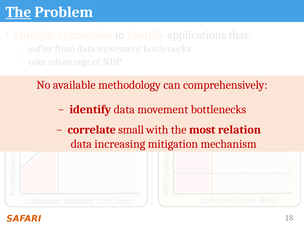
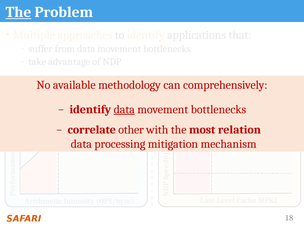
data underline: none -> present (124, 109)
small: small -> other (131, 130)
increasing: increasing -> processing (120, 144)
